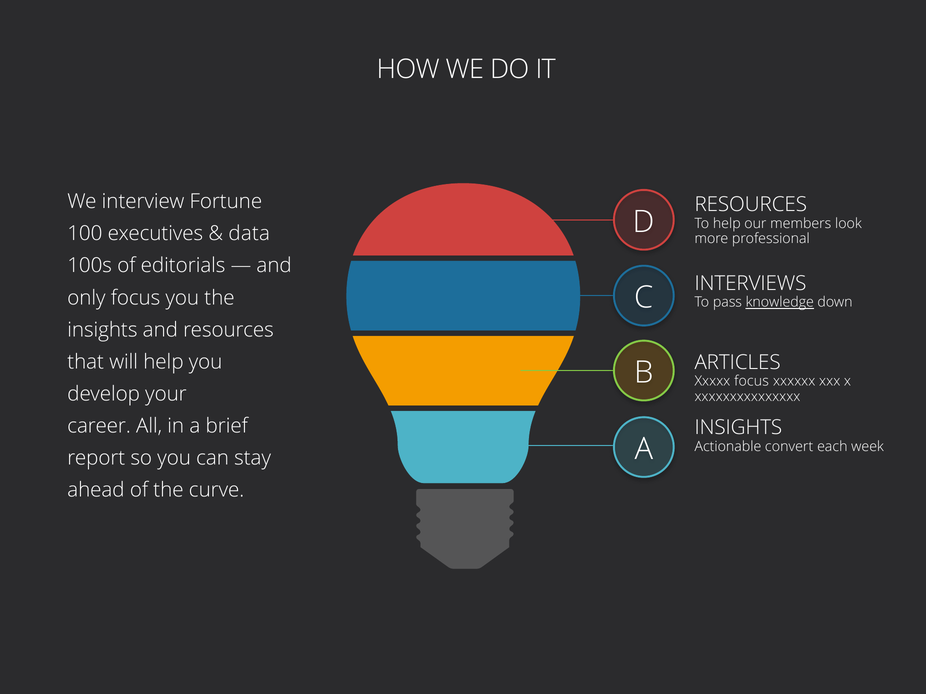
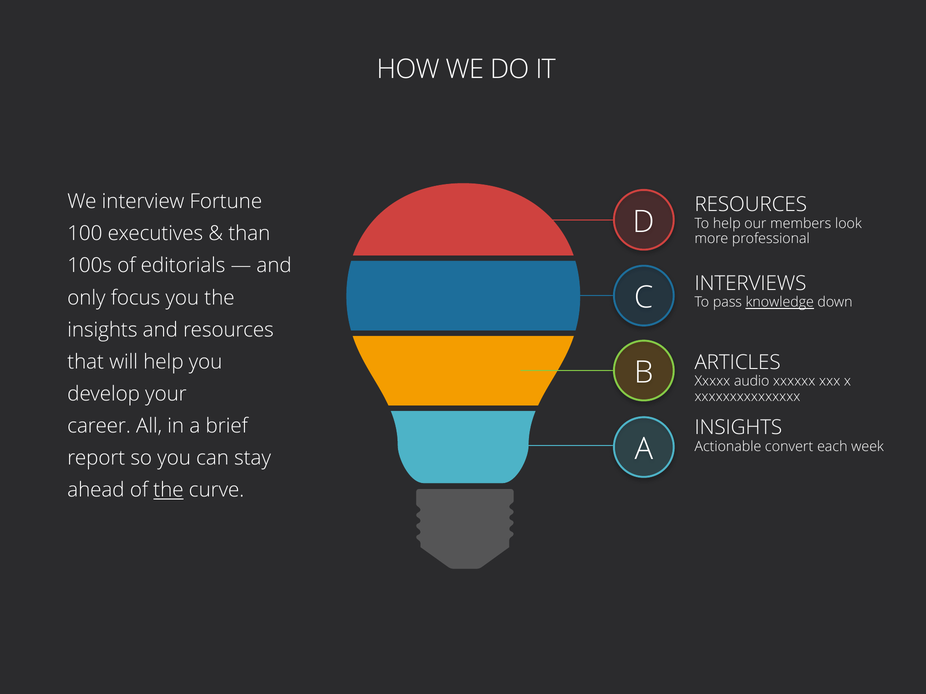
data: data -> than (249, 234)
Xxxxx focus: focus -> audio (752, 382)
the underline: none -> present (168, 490)
